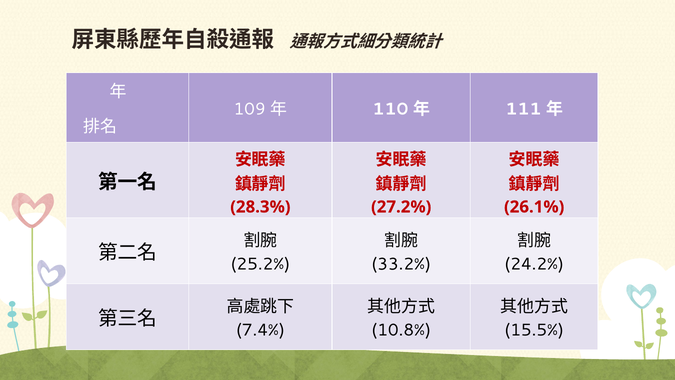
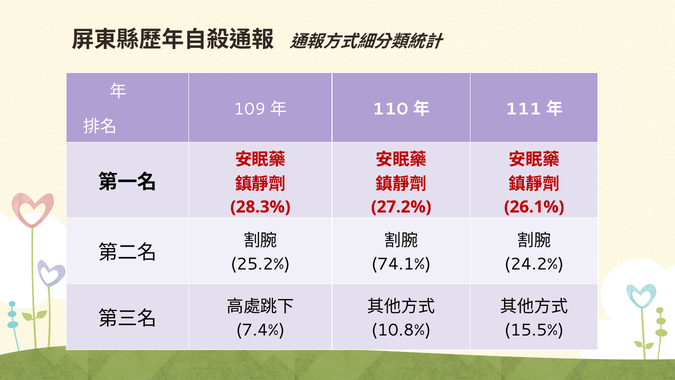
33.2%: 33.2% -> 74.1% (401, 264)
